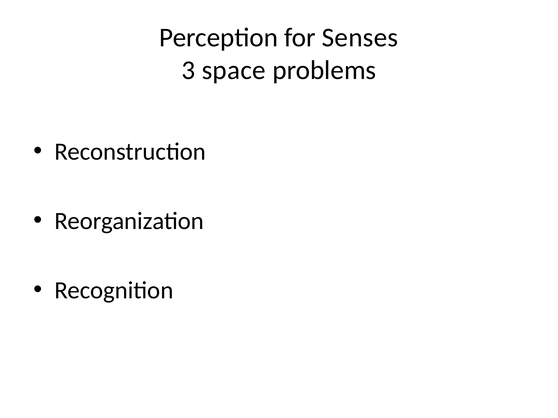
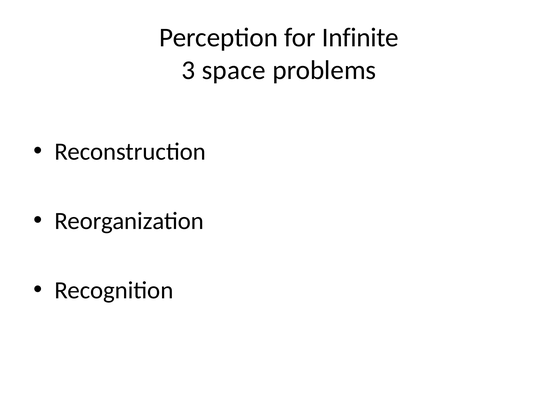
Senses: Senses -> Infinite (360, 38)
